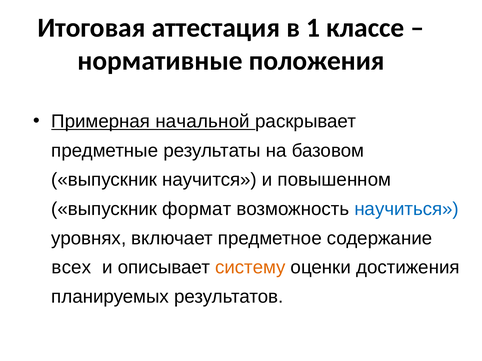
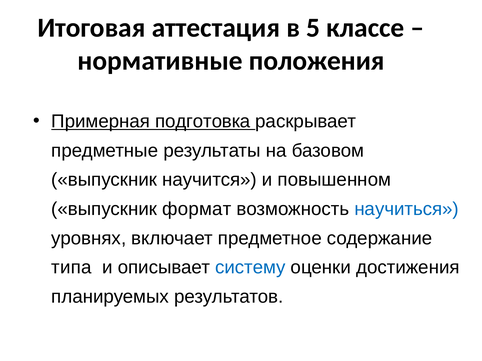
1: 1 -> 5 (313, 28)
начальной: начальной -> подготовка (203, 122)
всех: всех -> типа (71, 268)
систему colour: orange -> blue (250, 268)
